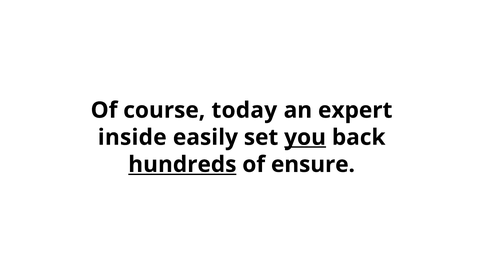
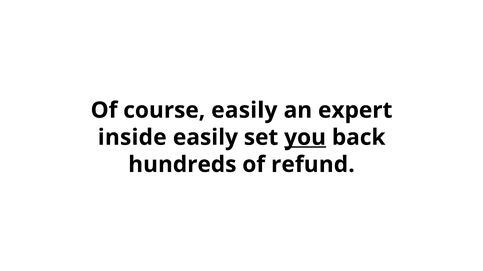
course today: today -> easily (244, 111)
hundreds underline: present -> none (182, 165)
ensure: ensure -> refund (313, 165)
